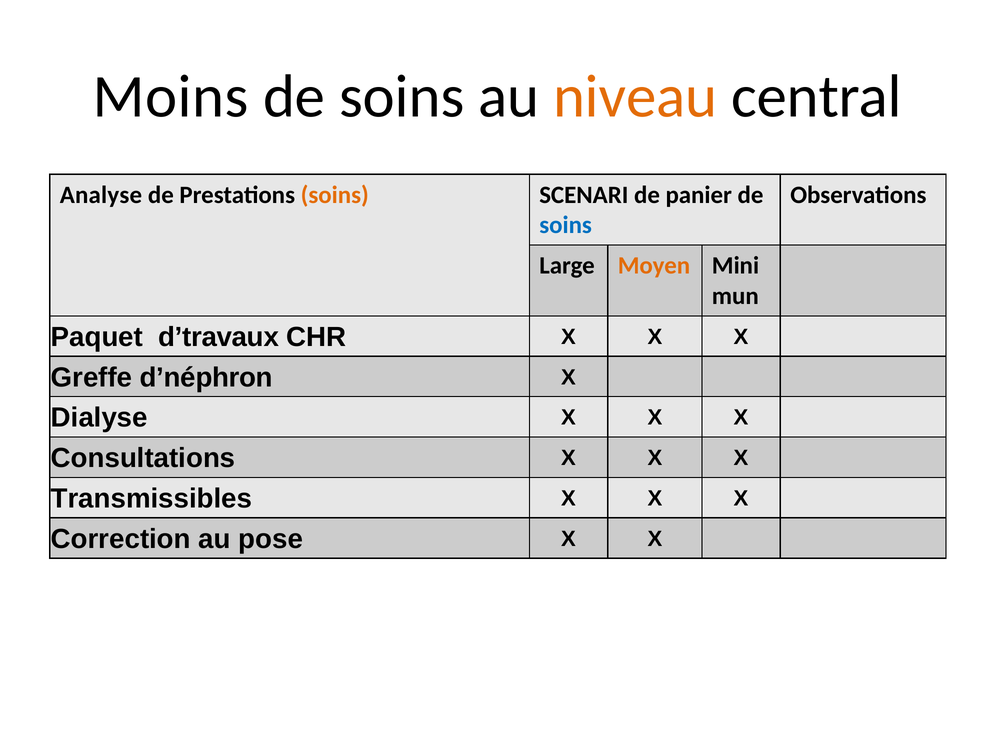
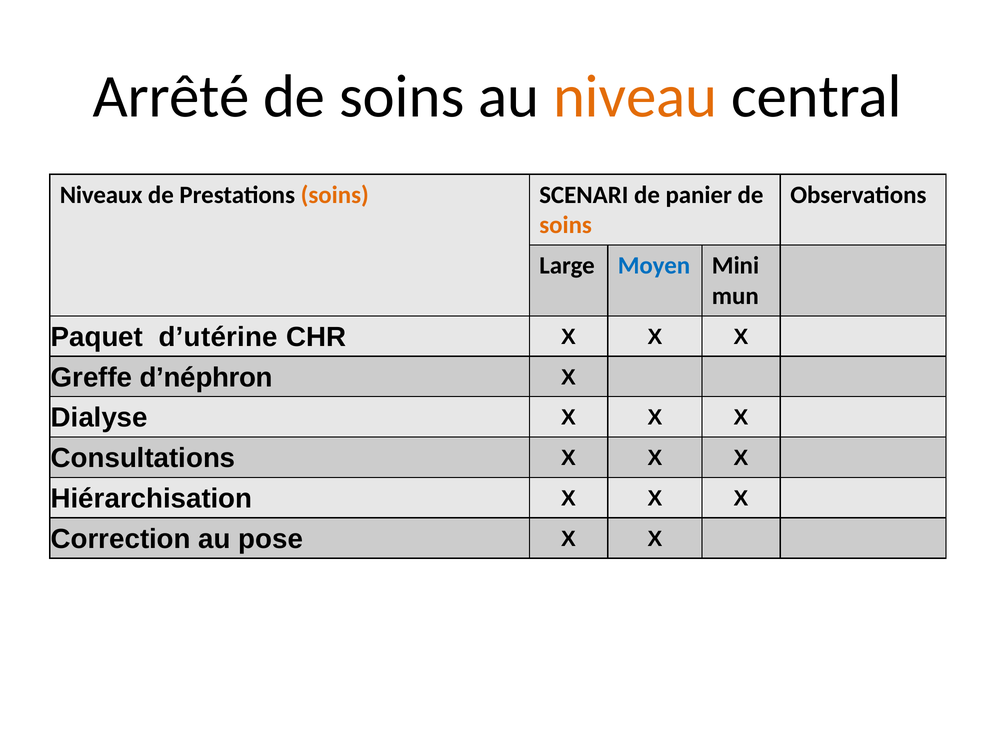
Moins: Moins -> Arrêté (171, 96)
Analyse: Analyse -> Niveaux (101, 195)
soins colour: blue -> orange (566, 225)
Moyen colour: orange -> blue (654, 266)
d’travaux: d’travaux -> d’utérine (218, 337)
Transmissibles: Transmissibles -> Hiérarchisation (152, 499)
